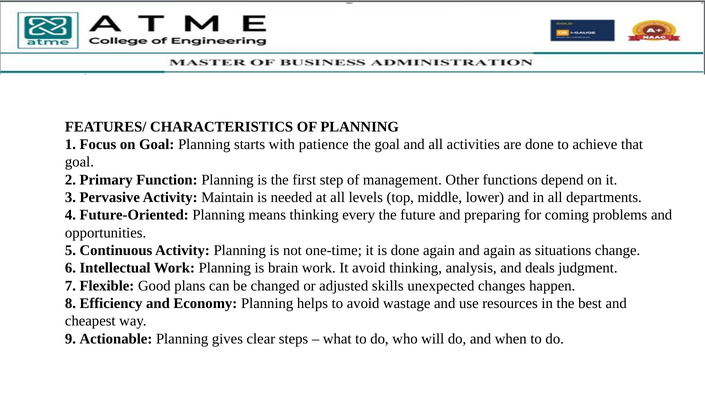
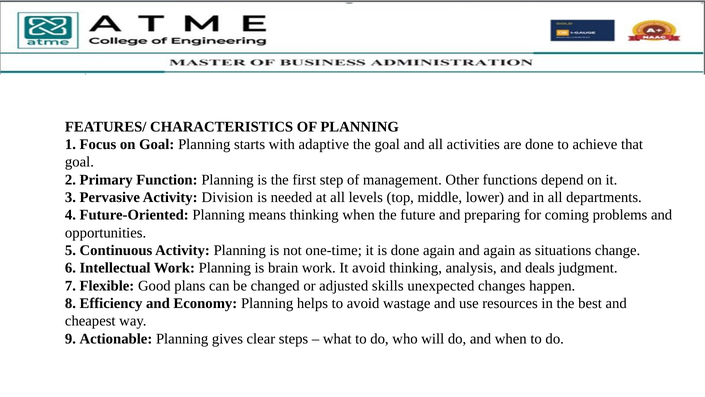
patience: patience -> adaptive (324, 144)
Maintain: Maintain -> Division (227, 197)
thinking every: every -> when (359, 215)
